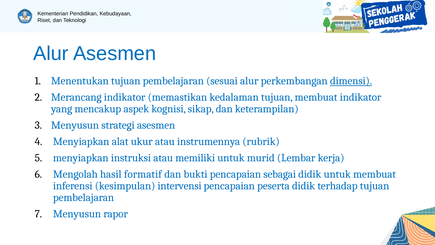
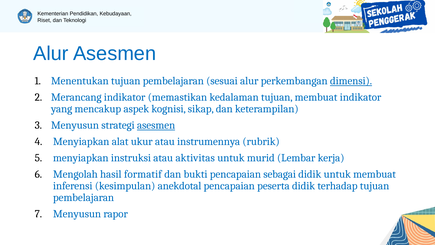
asesmen underline: none -> present (156, 125)
memiliki: memiliki -> aktivitas (195, 158)
intervensi: intervensi -> anekdotal (180, 186)
